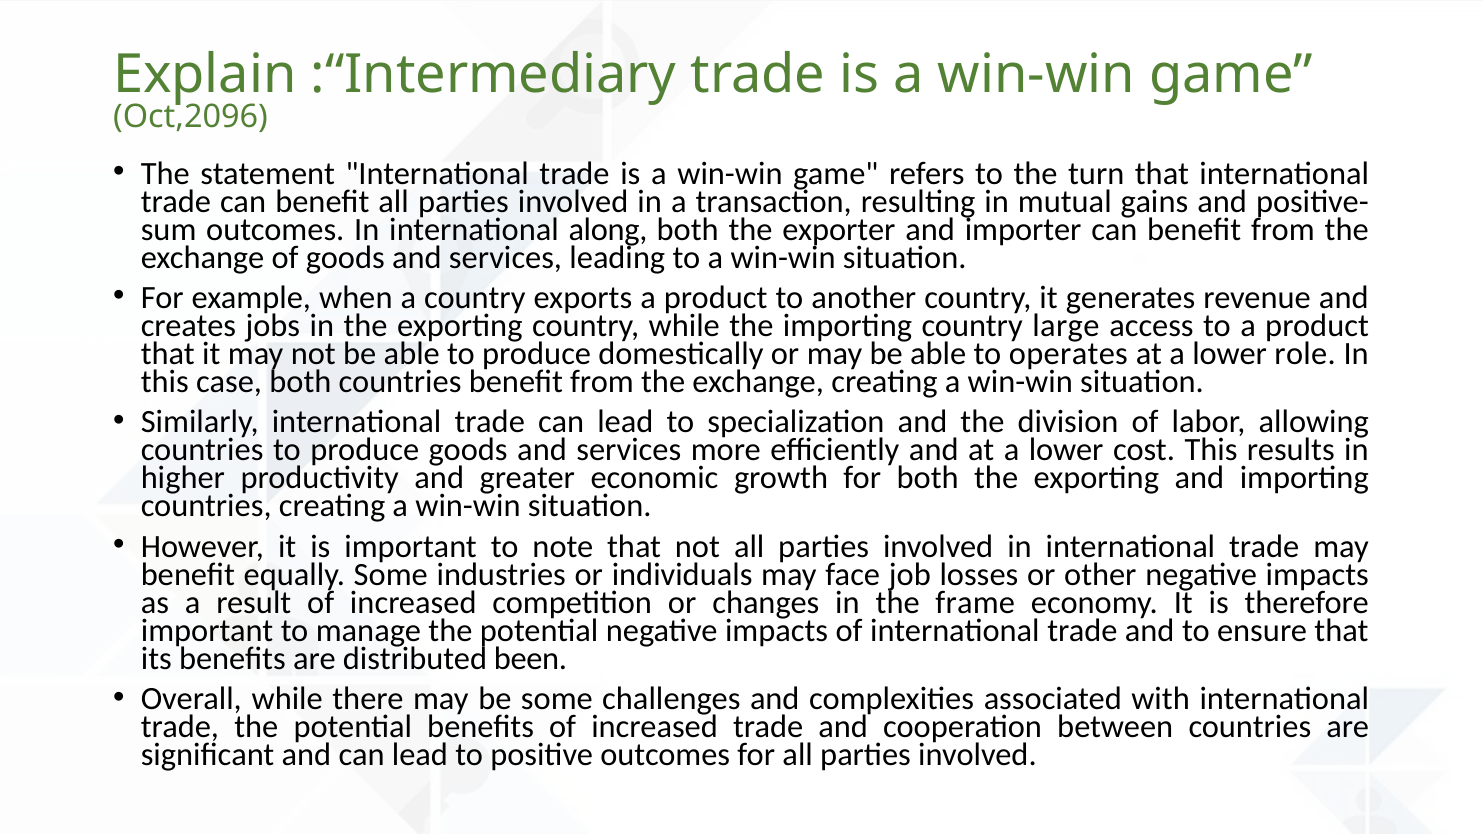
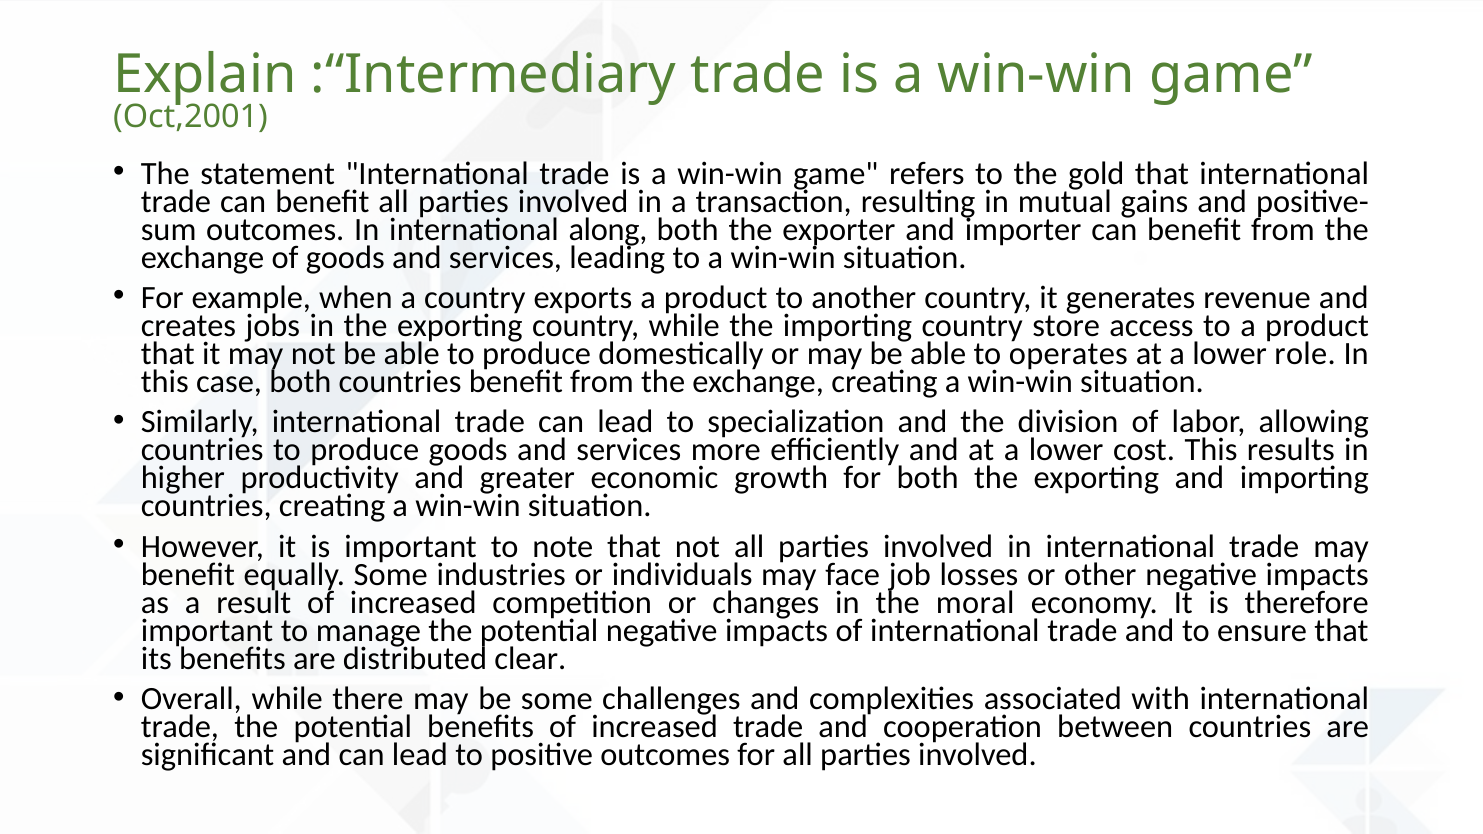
Oct,2096: Oct,2096 -> Oct,2001 (190, 117)
turn: turn -> gold (1096, 173)
large: large -> store (1066, 326)
frame: frame -> moral (975, 603)
been: been -> clear (530, 659)
